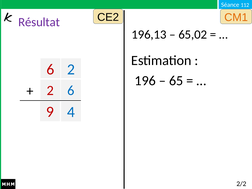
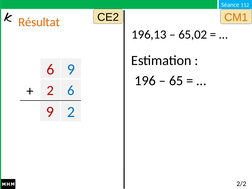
Résultat colour: purple -> orange (39, 22)
2: 2 -> 9 (71, 69)
9 4: 4 -> 2 (71, 112)
